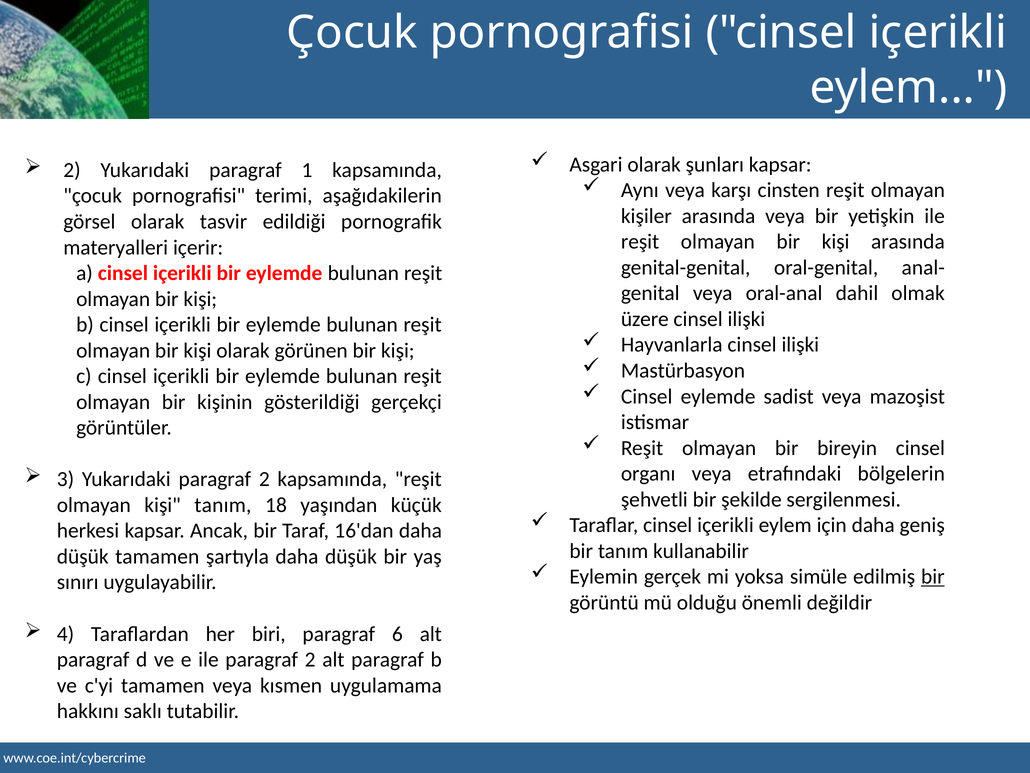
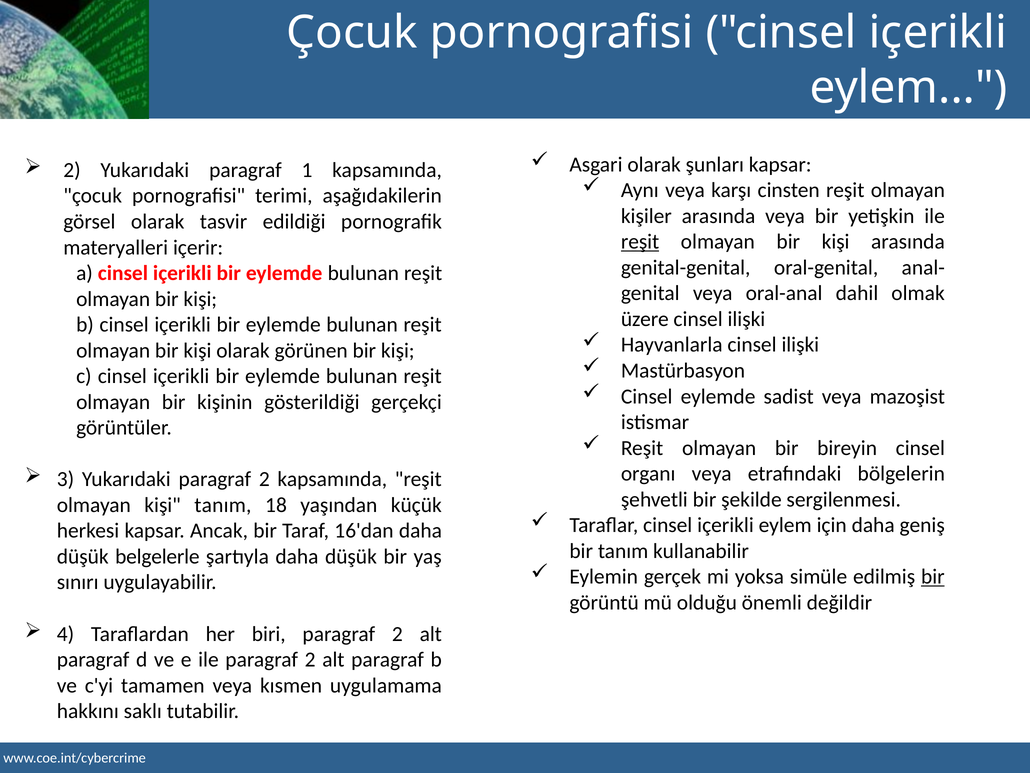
reşit underline: none -> present (640, 242)
düşük tamamen: tamamen -> belgelerle (157, 556)
biri paragraf 6: 6 -> 2 (397, 634)
